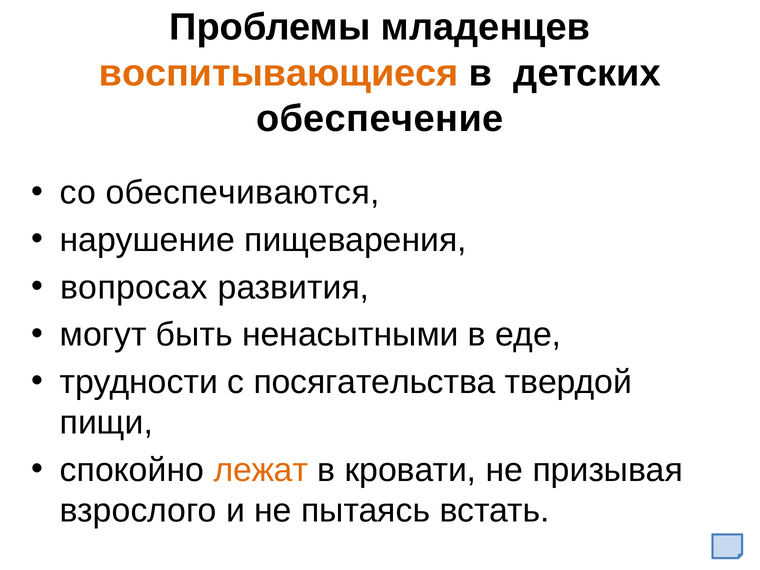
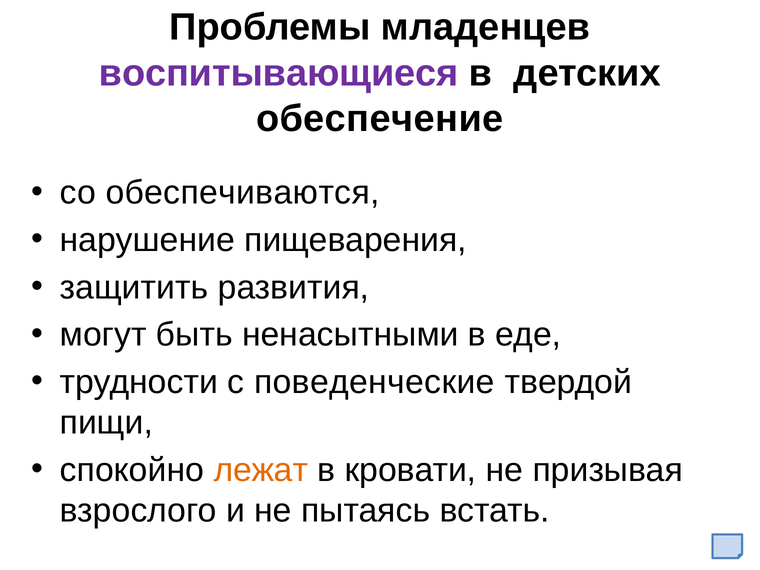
воспитывающиеся colour: orange -> purple (279, 73)
вопросах: вопросах -> защитить (134, 287)
посягательства: посягательства -> поведенческие (374, 382)
